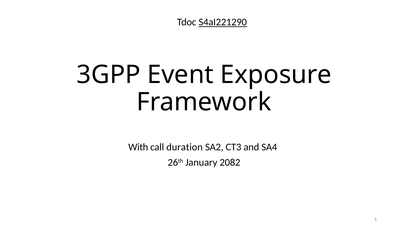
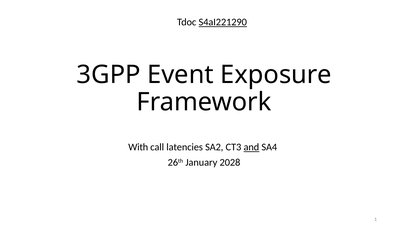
duration: duration -> latencies (185, 147)
and underline: none -> present (251, 147)
2082: 2082 -> 2028 (230, 162)
